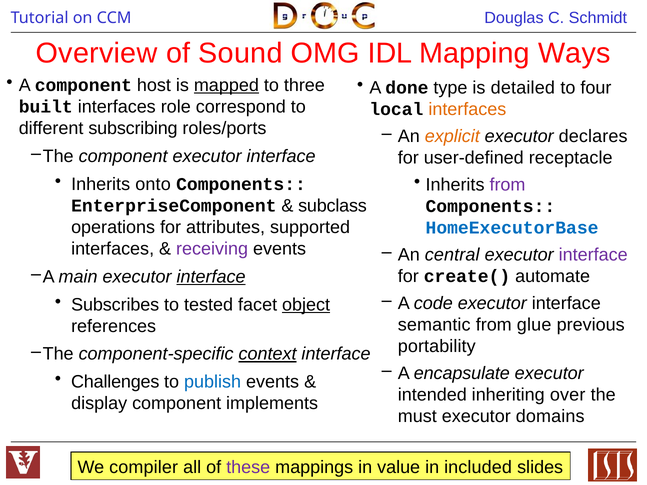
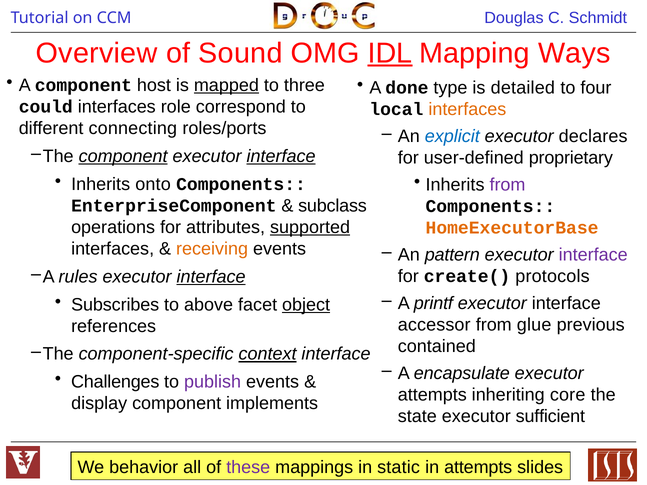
IDL underline: none -> present (390, 53)
built: built -> could (46, 107)
subscribing: subscribing -> connecting (133, 129)
explicit colour: orange -> blue (452, 136)
component underline: none -> present (123, 156)
interface underline: none -> present (281, 156)
receptacle: receptacle -> proprietary (571, 158)
supported underline: none -> present (310, 227)
HomeExecutorBase colour: blue -> orange (512, 228)
receiving colour: purple -> orange (212, 249)
central: central -> pattern (452, 255)
main: main -> rules (78, 277)
automate: automate -> protocols (553, 276)
code: code -> printf (433, 303)
tested: tested -> above (209, 305)
semantic: semantic -> accessor (434, 325)
portability: portability -> contained (437, 347)
publish colour: blue -> purple (213, 382)
intended: intended -> attempts (432, 395)
over: over -> core (568, 395)
must: must -> state (417, 417)
domains: domains -> sufficient (550, 417)
compiler: compiler -> behavior (144, 467)
value: value -> static (399, 467)
in included: included -> attempts (478, 467)
